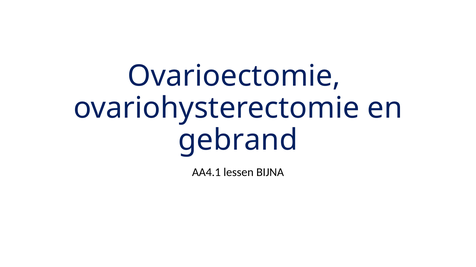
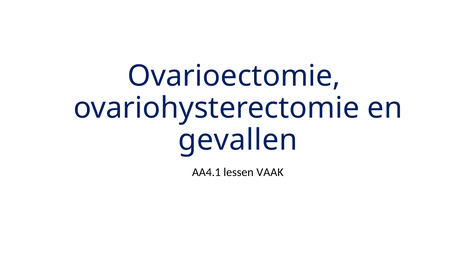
gebrand: gebrand -> gevallen (238, 141)
BIJNA: BIJNA -> VAAK (270, 173)
